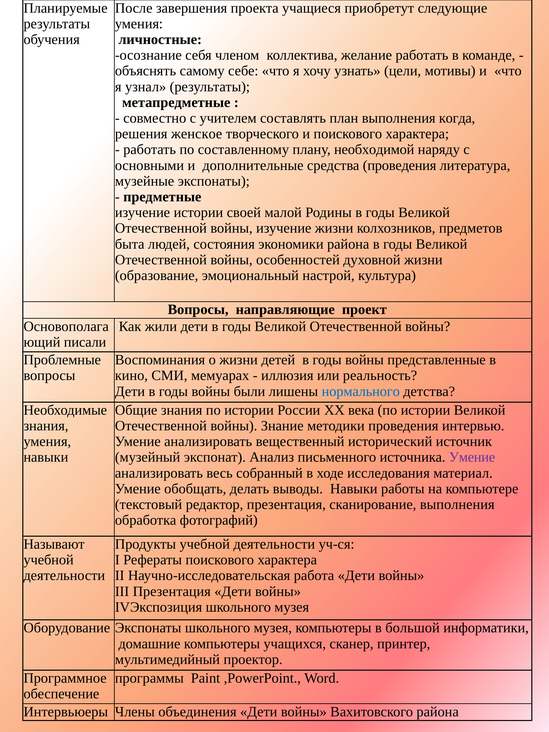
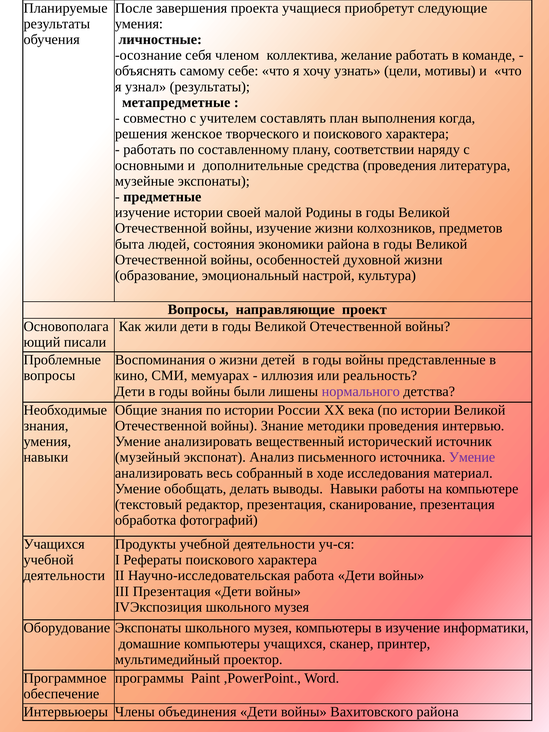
необходимой: необходимой -> соответствии (374, 150)
нормального colour: blue -> purple (361, 391)
сканирование выполнения: выполнения -> презентация (457, 505)
Называют: Называют -> Учащихся (54, 544)
в большой: большой -> изучение (413, 628)
